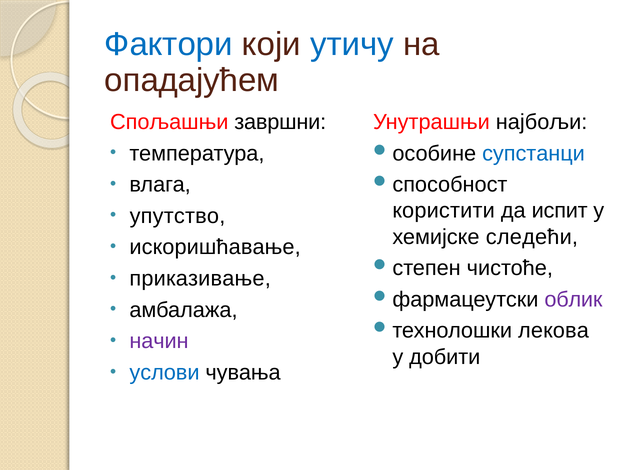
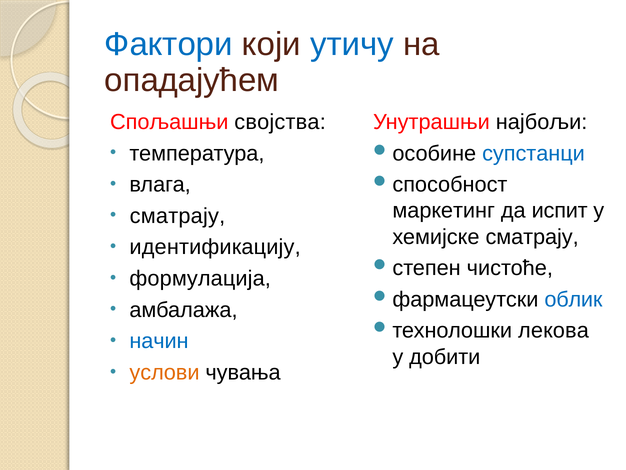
завршни: завршни -> својства (280, 122)
користити: користити -> маркетинг (444, 211)
упутство: упутство -> сматрају (177, 216)
хемијске следећи: следећи -> сматрају (532, 237)
искоришћавање: искоришћавање -> идентификацију (215, 247)
приказивање: приказивање -> формулација (200, 278)
облик colour: purple -> blue (573, 299)
начин colour: purple -> blue (159, 341)
услови colour: blue -> orange (165, 372)
